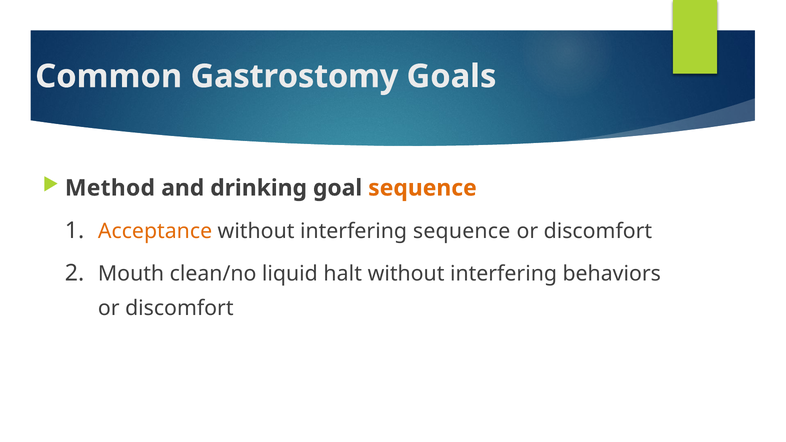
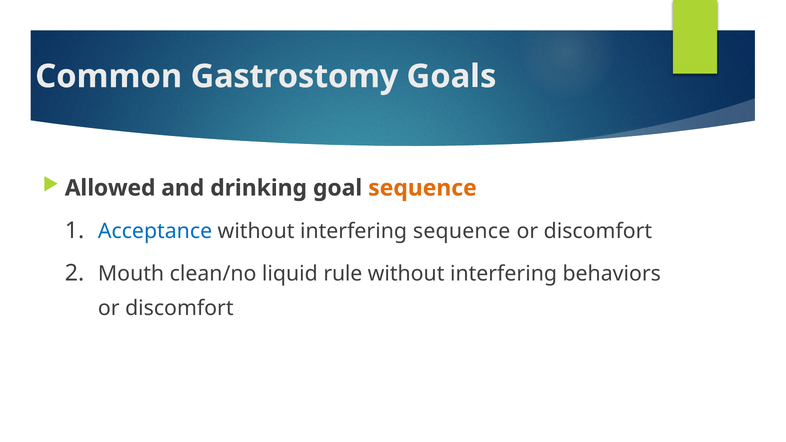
Method: Method -> Allowed (110, 188)
Acceptance colour: orange -> blue (155, 231)
halt: halt -> rule (343, 274)
